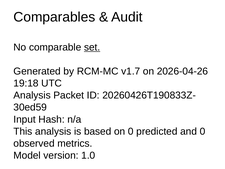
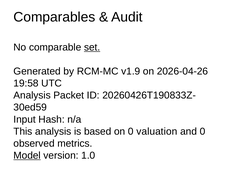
v1.7: v1.7 -> v1.9 (131, 71)
19:18: 19:18 -> 19:58 (26, 83)
predicted: predicted -> valuation (157, 131)
Model underline: none -> present (27, 155)
